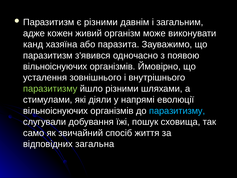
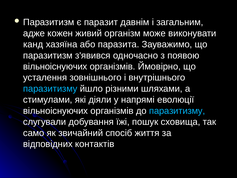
є різними: різними -> паразит (101, 22)
паразитизму colour: light green -> light blue (50, 89)
загальна: загальна -> контактів (95, 144)
